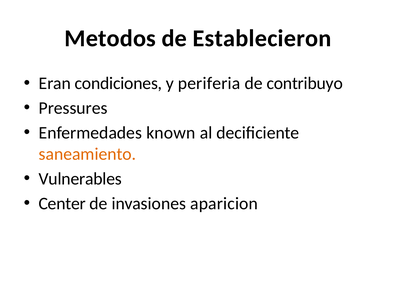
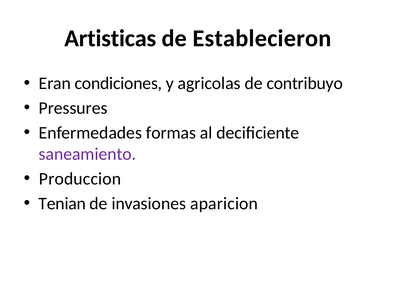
Metodos: Metodos -> Artisticas (110, 38)
periferia: periferia -> agricolas (209, 83)
known: known -> formas (171, 133)
saneamiento colour: orange -> purple (87, 154)
Vulnerables: Vulnerables -> Produccion (80, 179)
Center: Center -> Tenian (62, 203)
